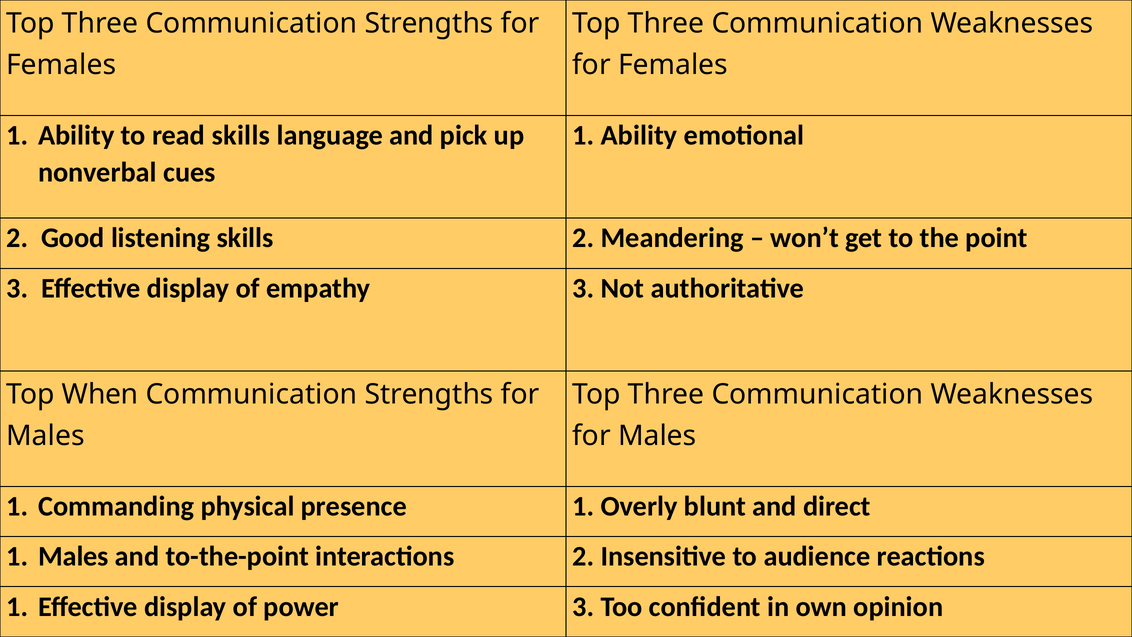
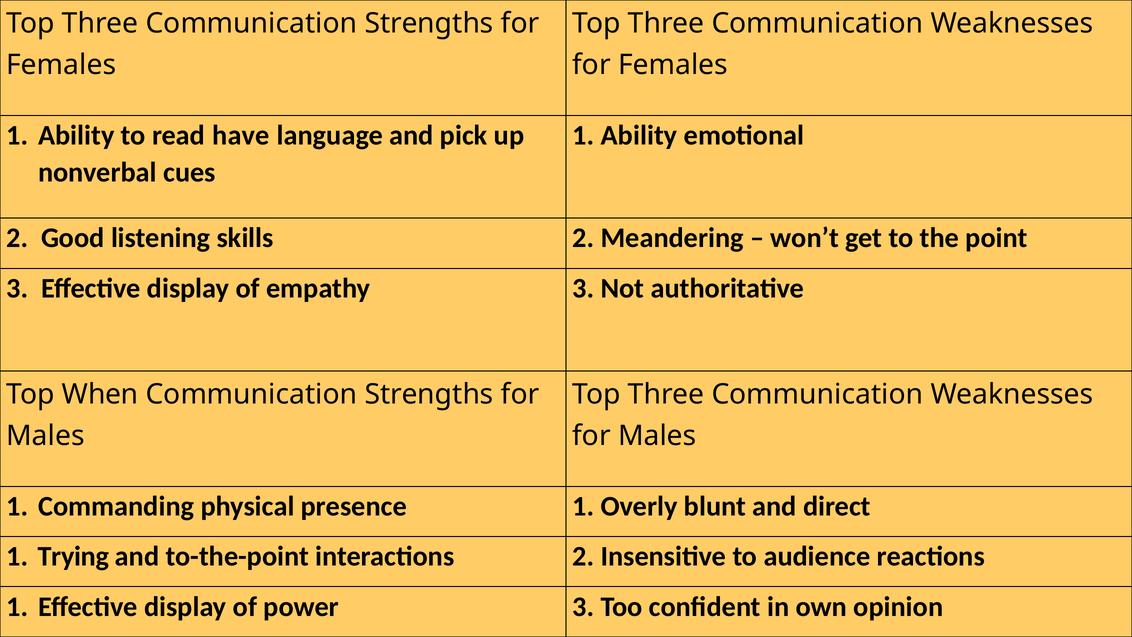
read skills: skills -> have (241, 135)
1 Males: Males -> Trying (74, 556)
